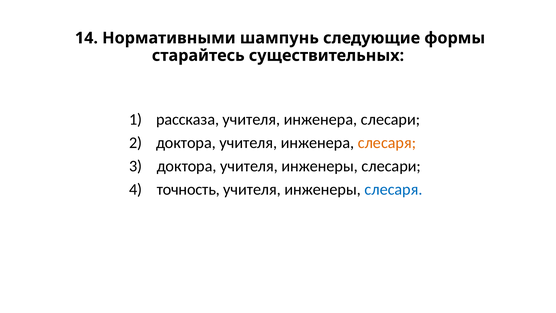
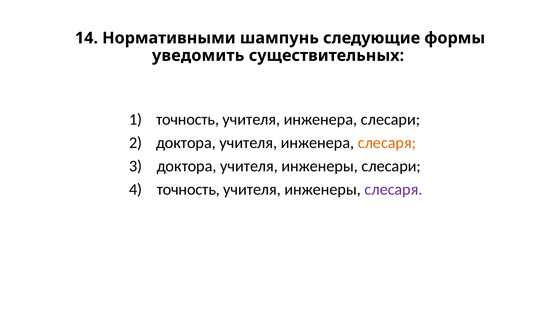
старайтесь: старайтесь -> уведомить (198, 55)
рассказа: рассказа -> точность (188, 119)
слесаря colour: blue -> purple (394, 189)
